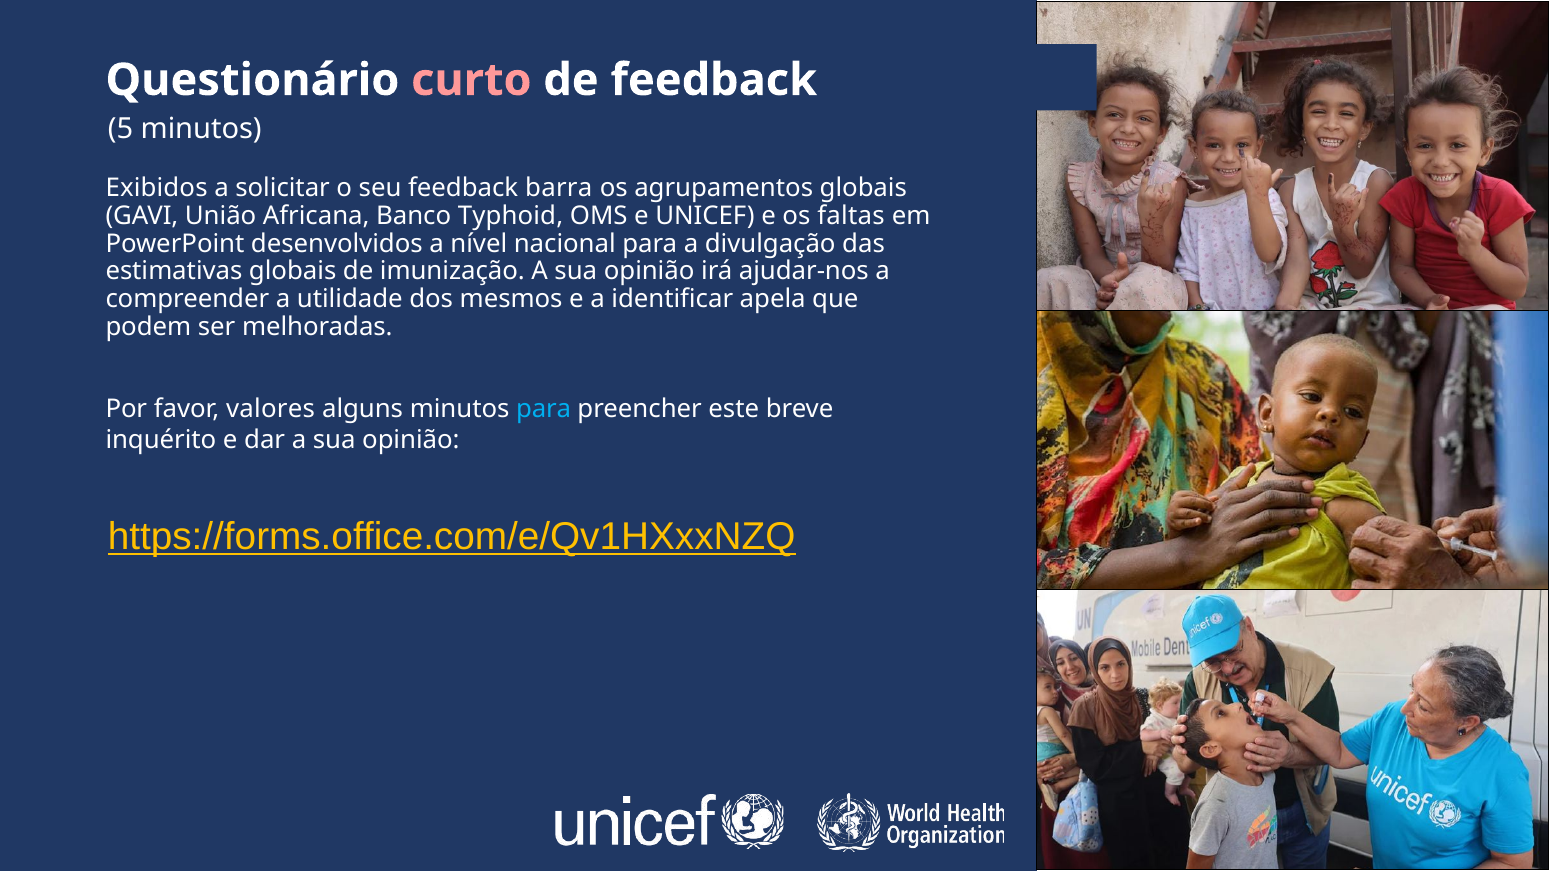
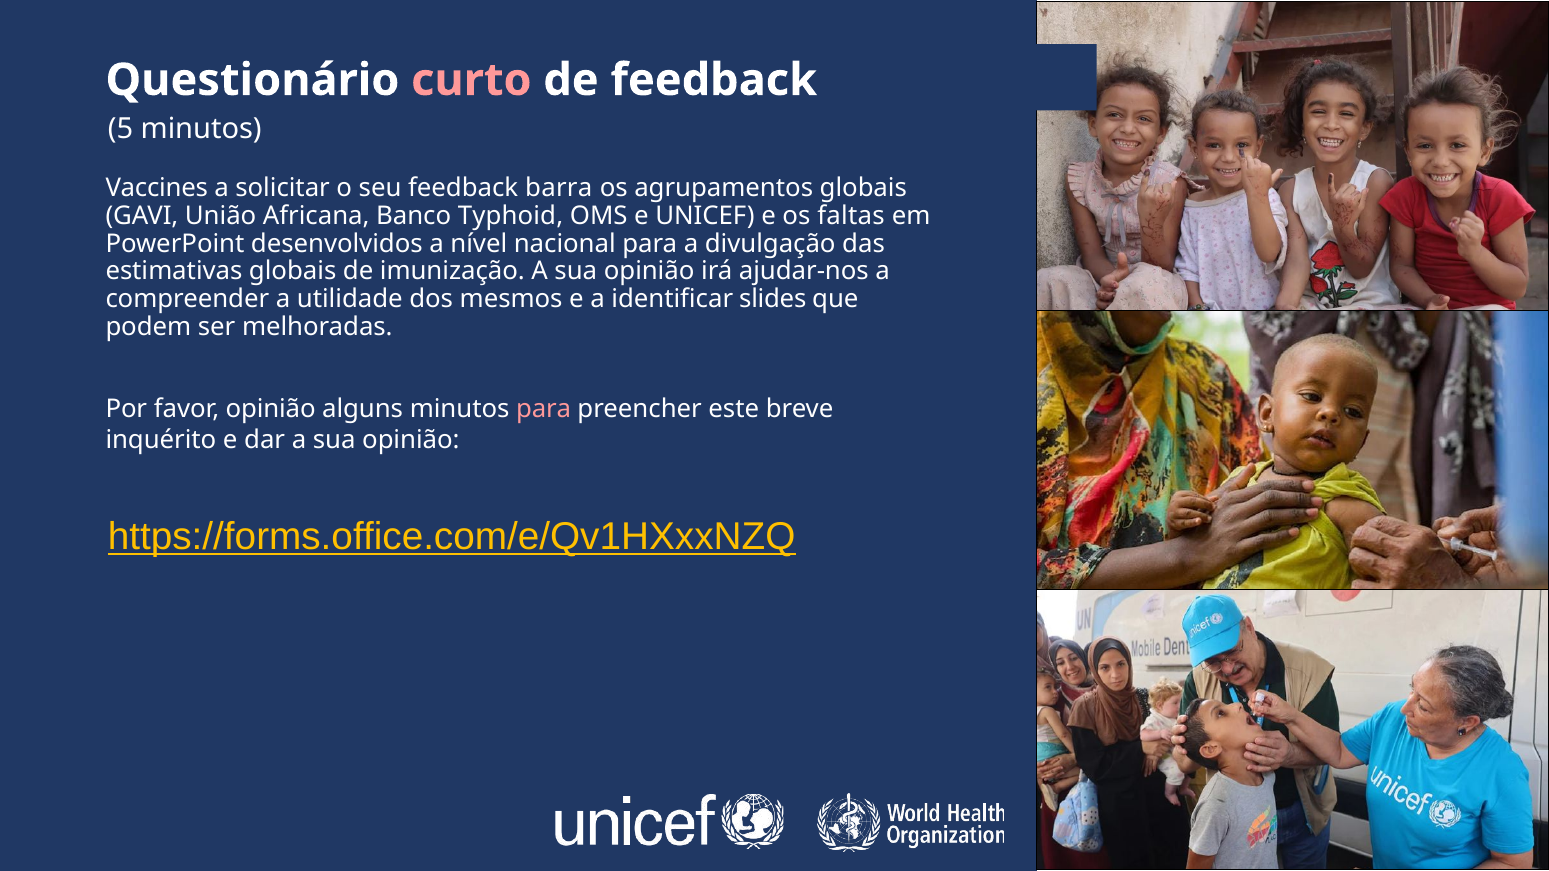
Exibidos: Exibidos -> Vaccines (157, 188)
apela: apela -> slides (773, 299)
favor valores: valores -> opinião (271, 409)
para colour: light blue -> pink (544, 409)
